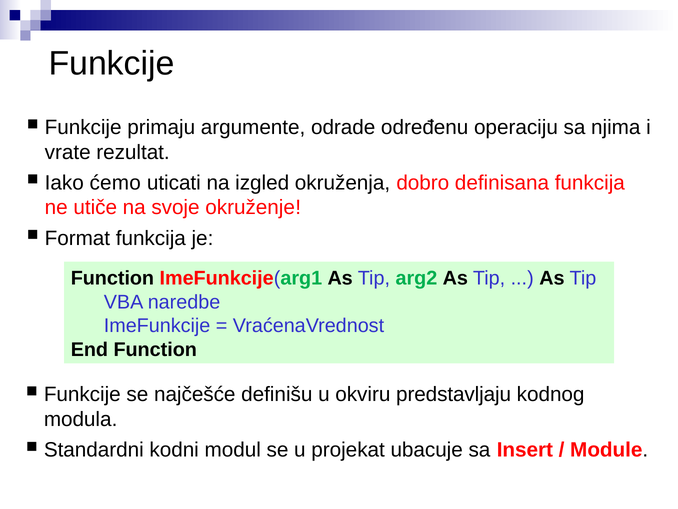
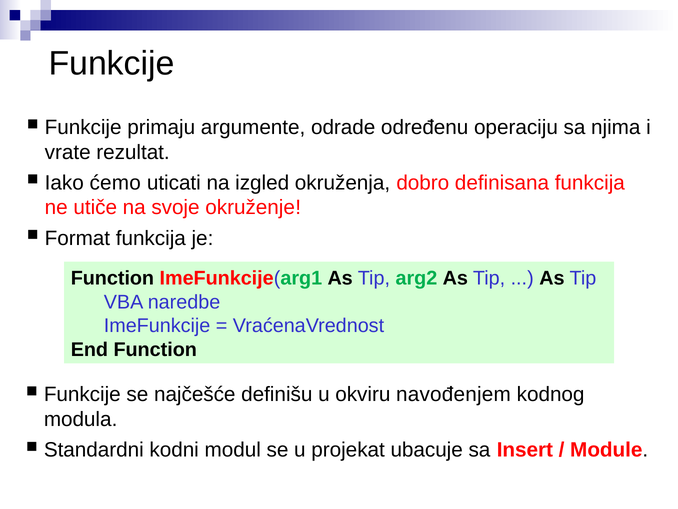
predstavljaju: predstavljaju -> navođenjem (453, 394)
